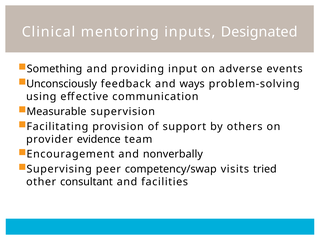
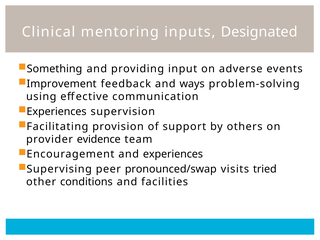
Unconsciously: Unconsciously -> Improvement (62, 84)
Measurable: Measurable -> Experiences (57, 112)
and nonverbally: nonverbally -> experiences (173, 154)
competency/swap: competency/swap -> pronounced/swap (171, 169)
consultant: consultant -> conditions (86, 182)
